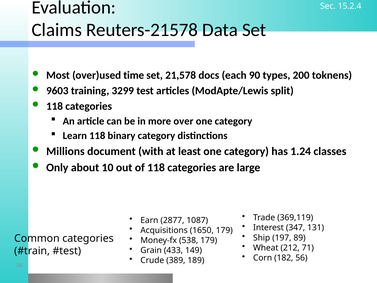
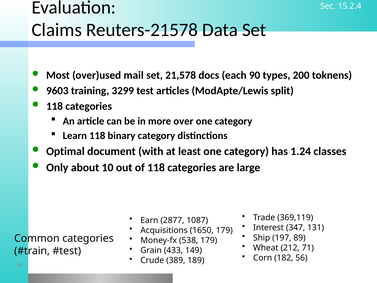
time: time -> mail (134, 75)
Millions: Millions -> Optimal (65, 151)
